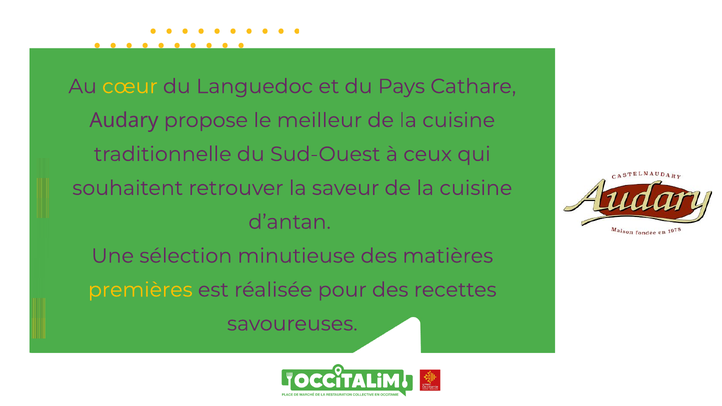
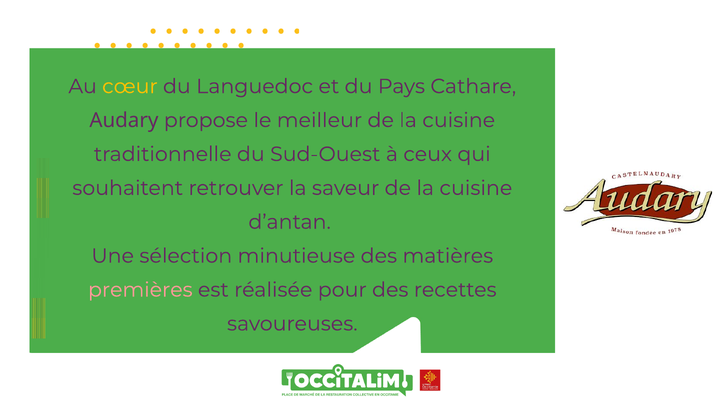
premières colour: yellow -> pink (140, 290)
